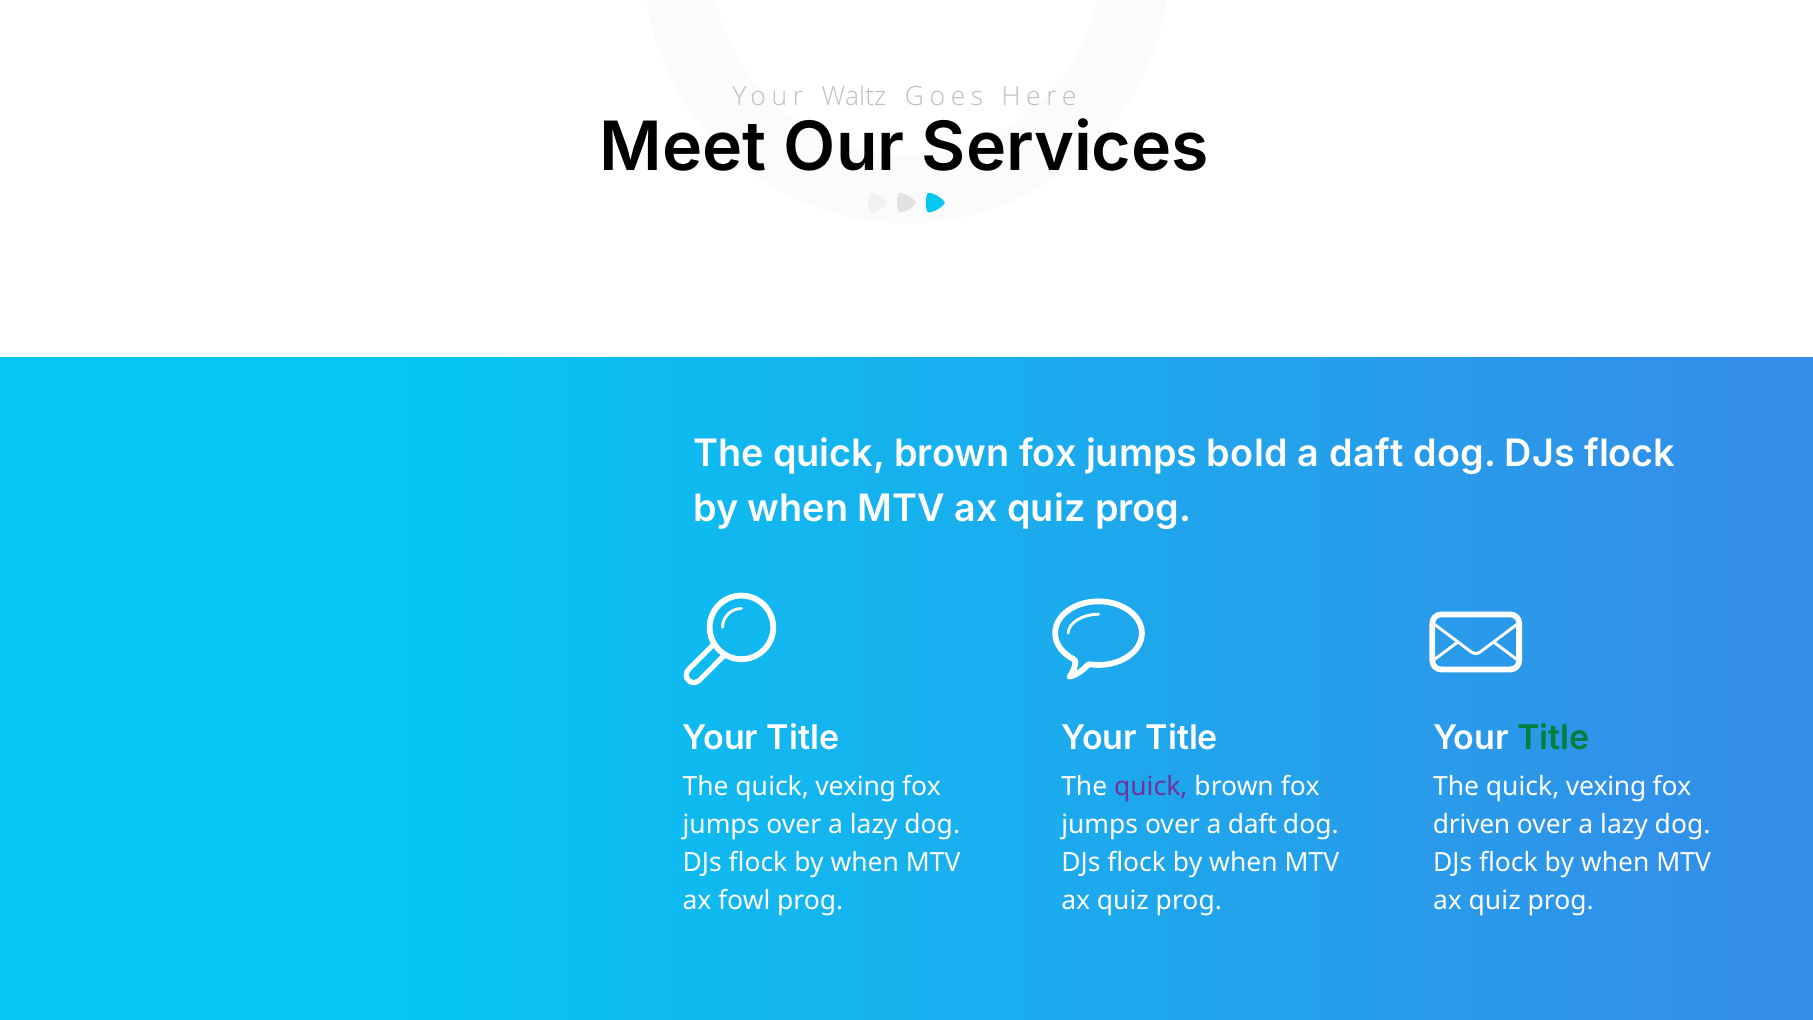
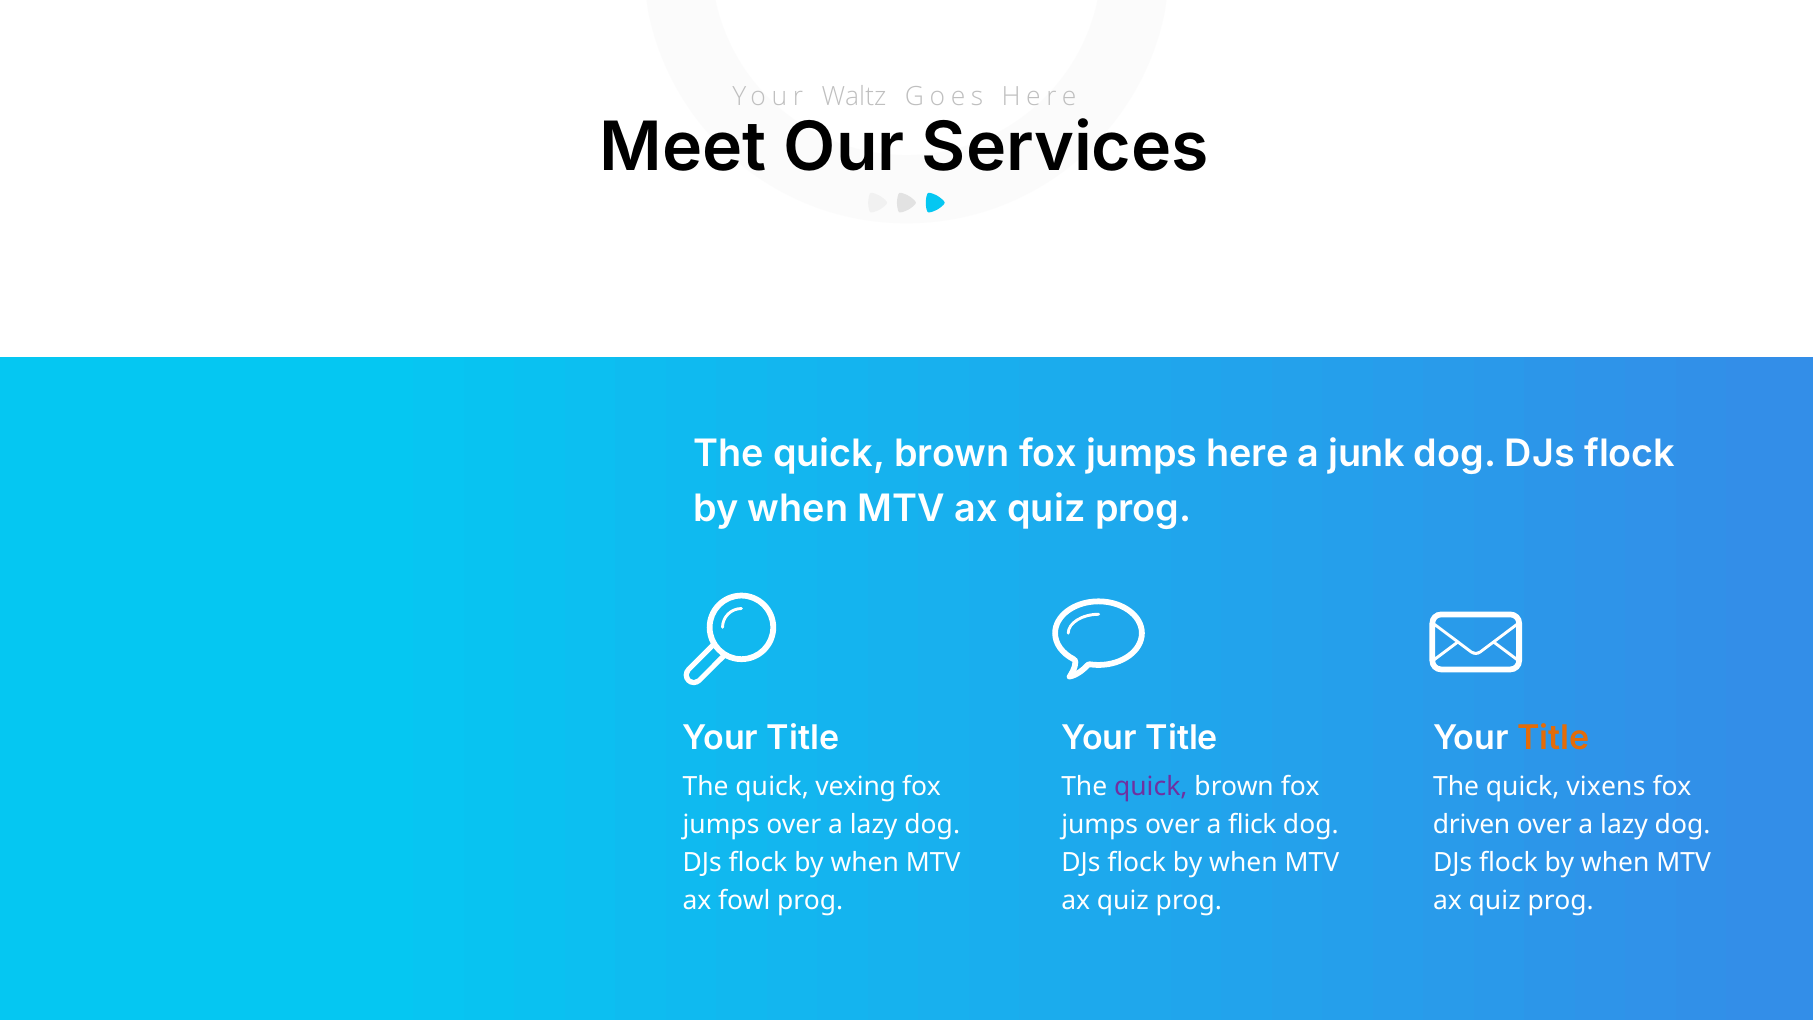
jumps bold: bold -> here (1248, 454)
daft: daft -> junk (1367, 454)
Title colour: green -> orange (1554, 738)
vexing: vexing -> vixens (1606, 787)
over a daft: daft -> flick (1252, 825)
